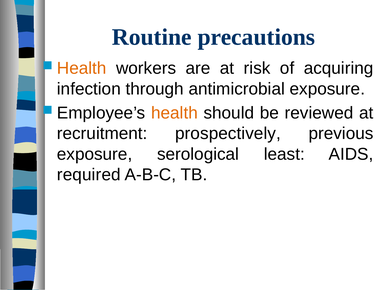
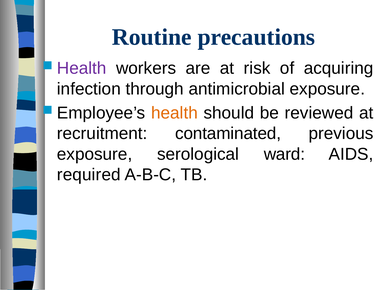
Health colour: orange -> purple (82, 68)
prospectively: prospectively -> contaminated (228, 133)
least: least -> ward (284, 154)
